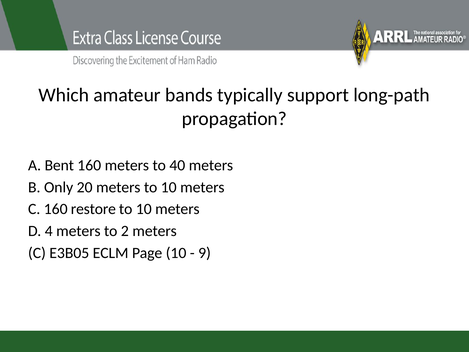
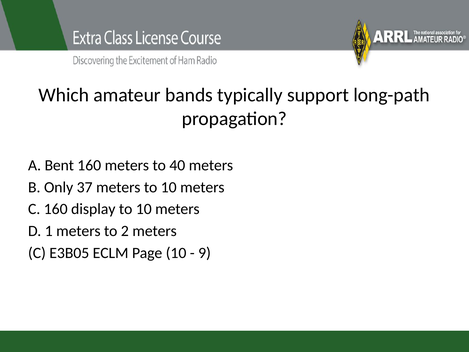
20: 20 -> 37 (85, 187)
restore: restore -> display (93, 209)
4: 4 -> 1 (49, 231)
